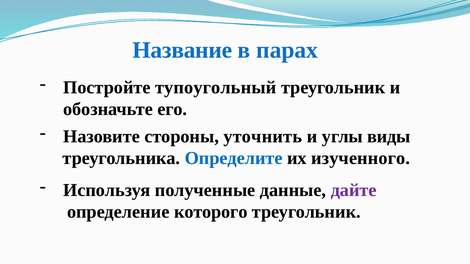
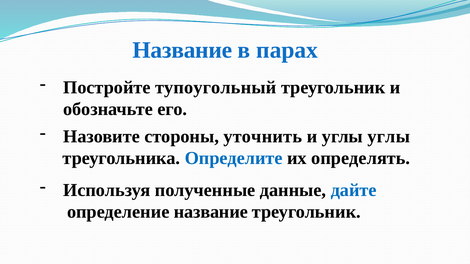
углы виды: виды -> углы (389, 137)
изученного: изученного -> определять (361, 159)
дайте colour: purple -> blue (354, 190)
определение которого: которого -> название (211, 212)
